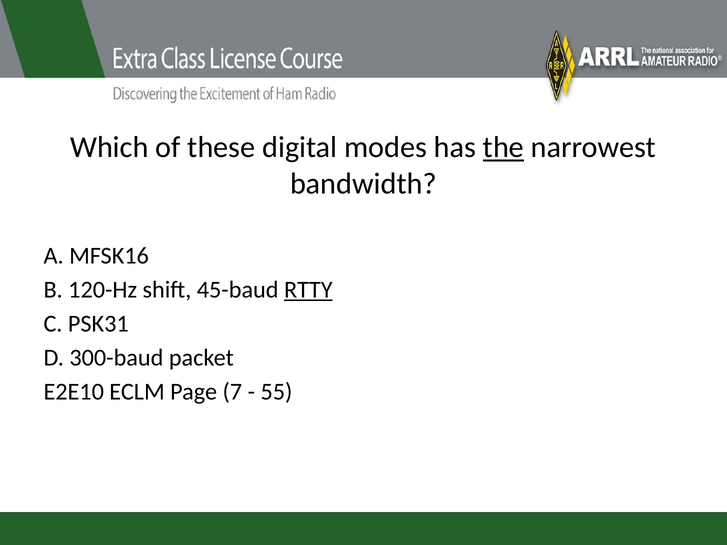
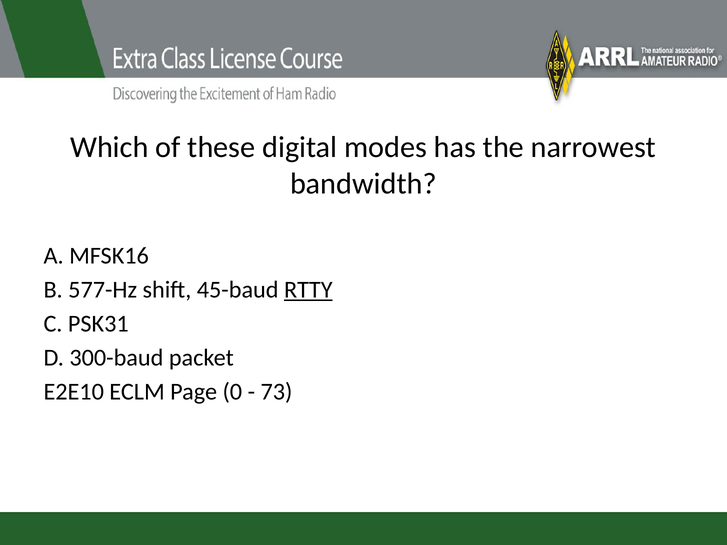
the underline: present -> none (503, 147)
120-Hz: 120-Hz -> 577-Hz (103, 290)
7: 7 -> 0 (232, 392)
55: 55 -> 73 (276, 392)
